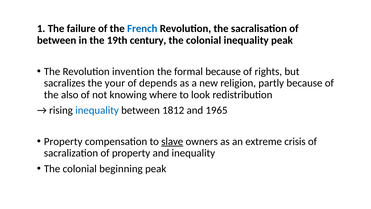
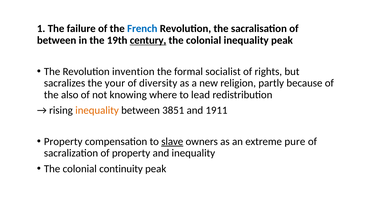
century underline: none -> present (148, 40)
formal because: because -> socialist (223, 71)
depends: depends -> diversity (158, 83)
look: look -> lead (201, 95)
inequality colour: blue -> orange (97, 110)
1812: 1812 -> 3851 (173, 110)
1965: 1965 -> 1911 (217, 110)
crisis: crisis -> pure (295, 141)
beginning: beginning -> continuity (121, 168)
